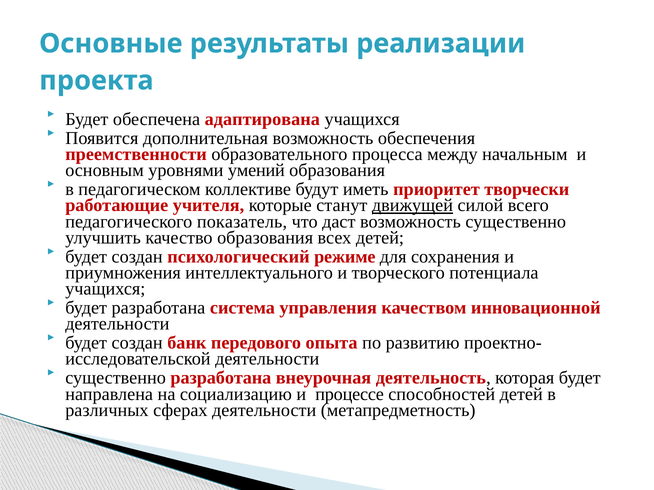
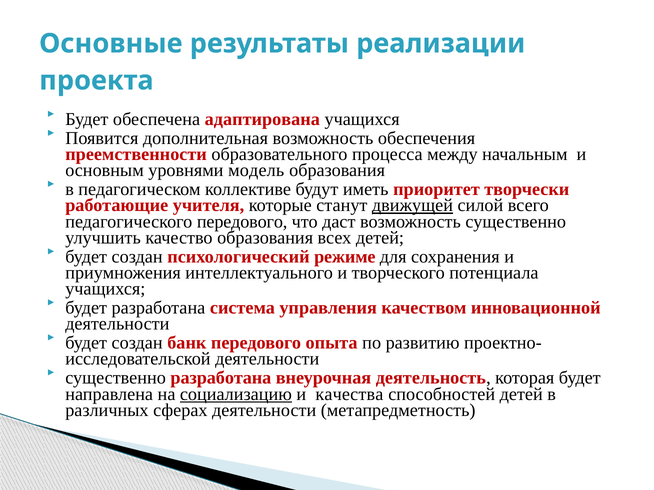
умений: умений -> модель (256, 171)
педагогического показатель: показатель -> передового (242, 222)
социализацию underline: none -> present (236, 394)
процессе: процессе -> качества (349, 394)
